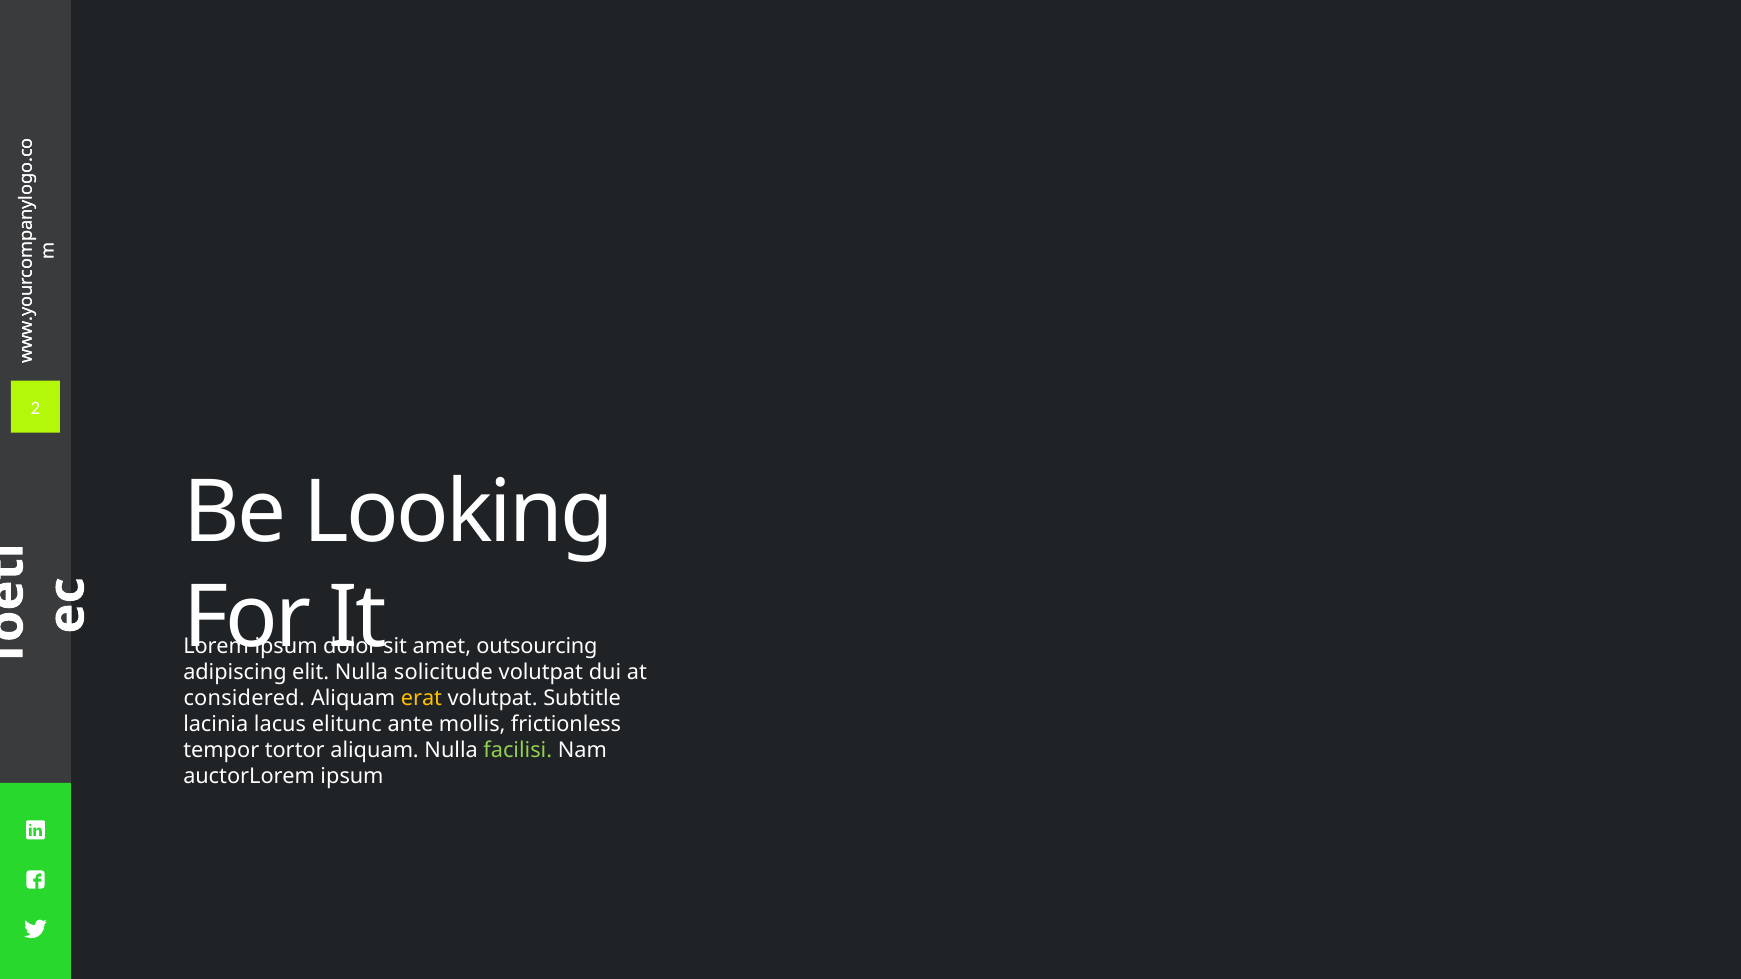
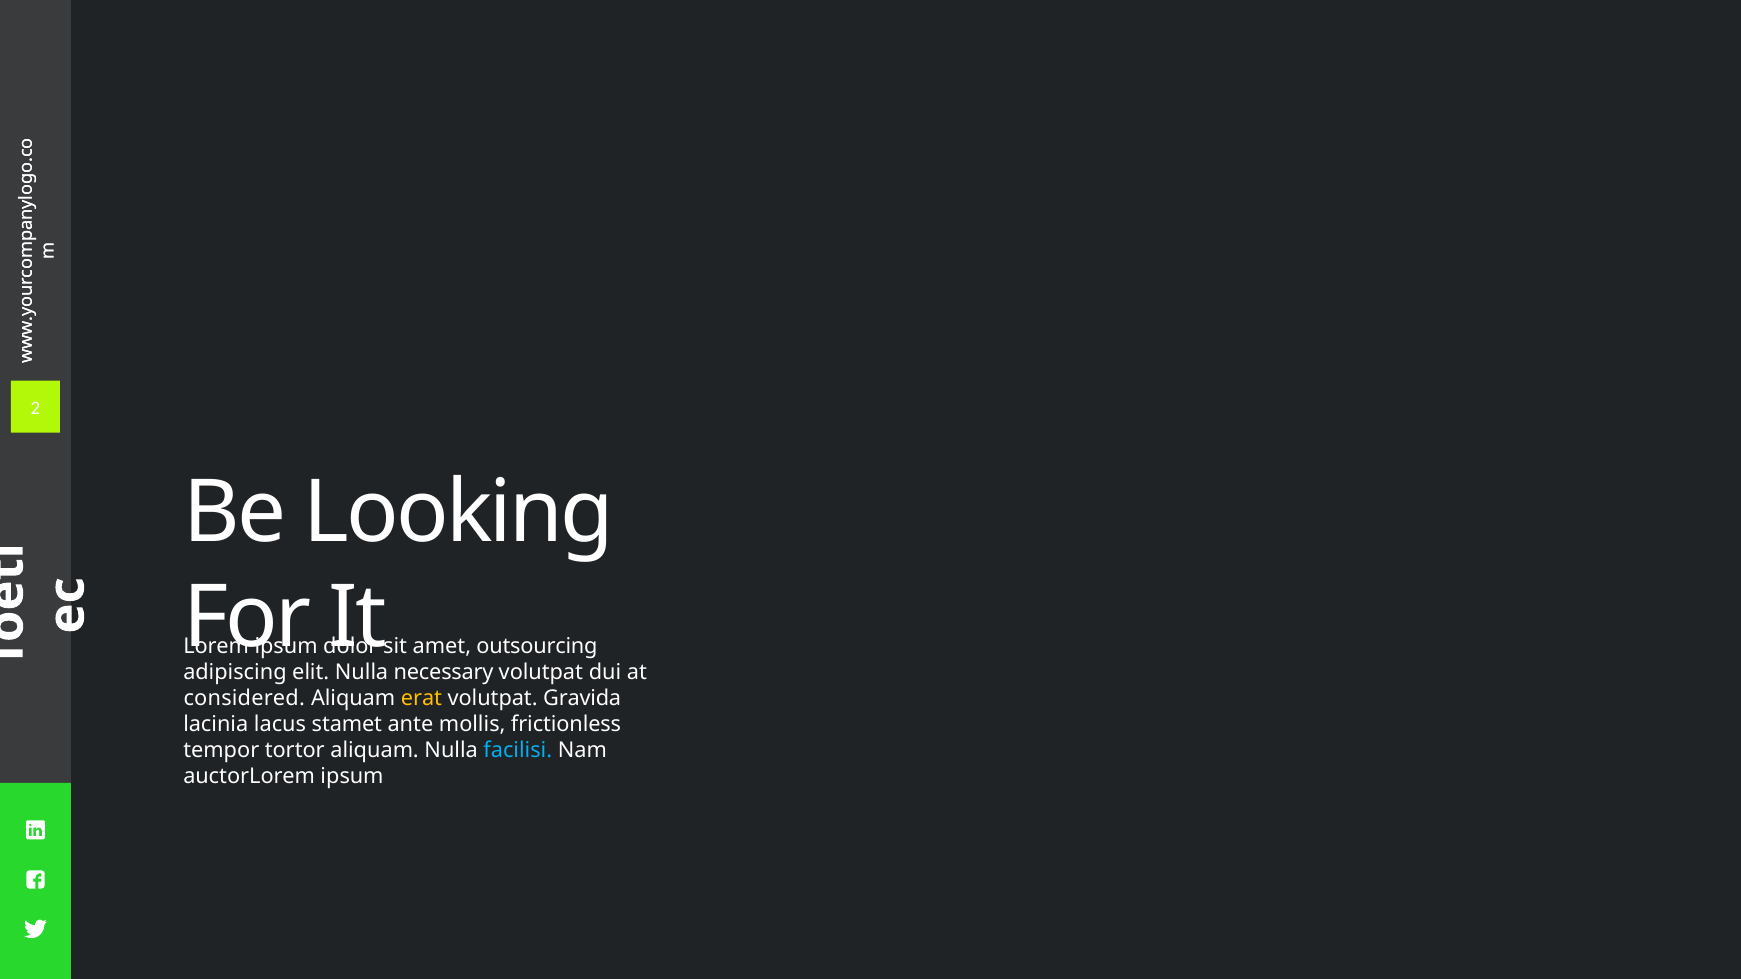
solicitude: solicitude -> necessary (444, 673)
Subtitle: Subtitle -> Gravida (582, 699)
elitunc: elitunc -> stamet (347, 725)
facilisi colour: light green -> light blue (518, 751)
